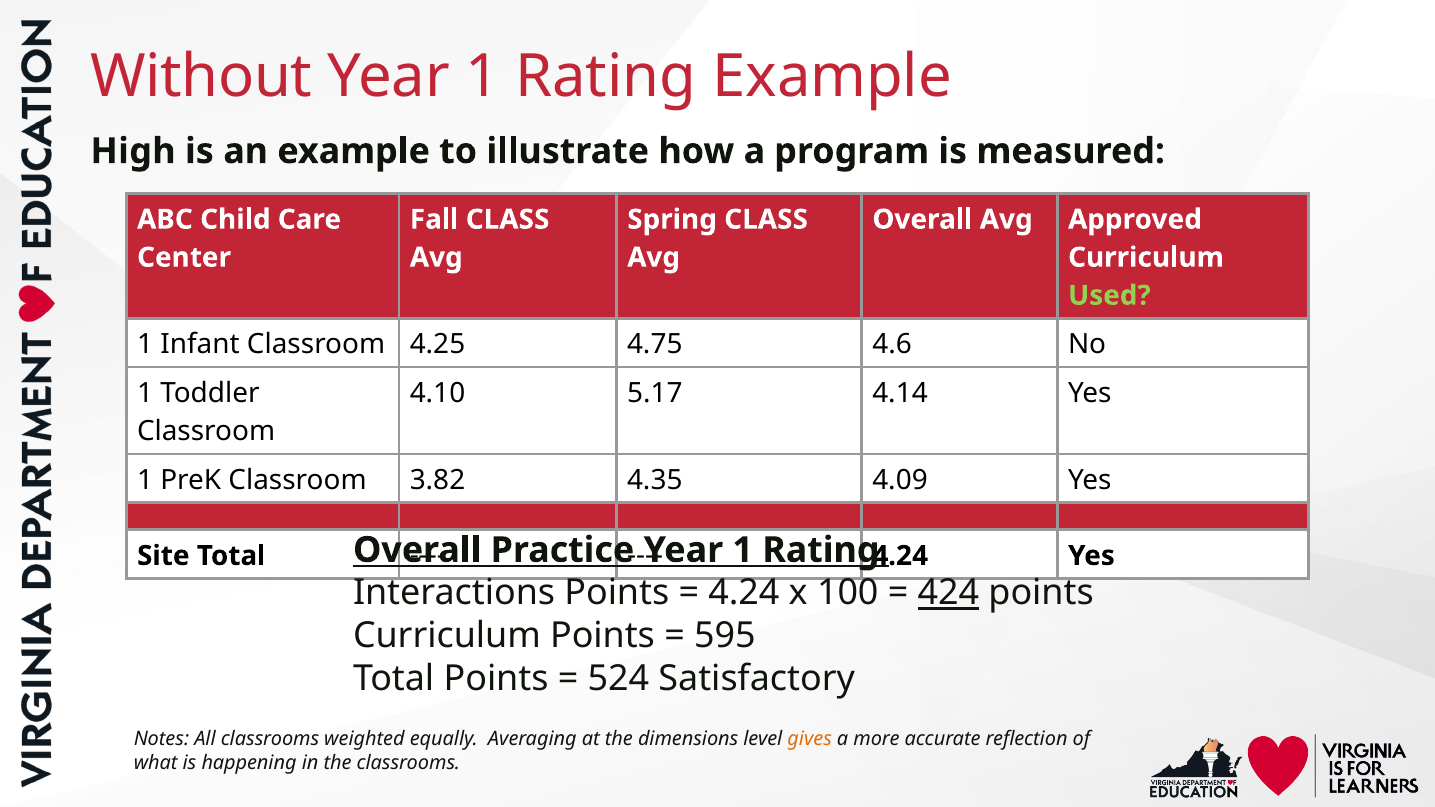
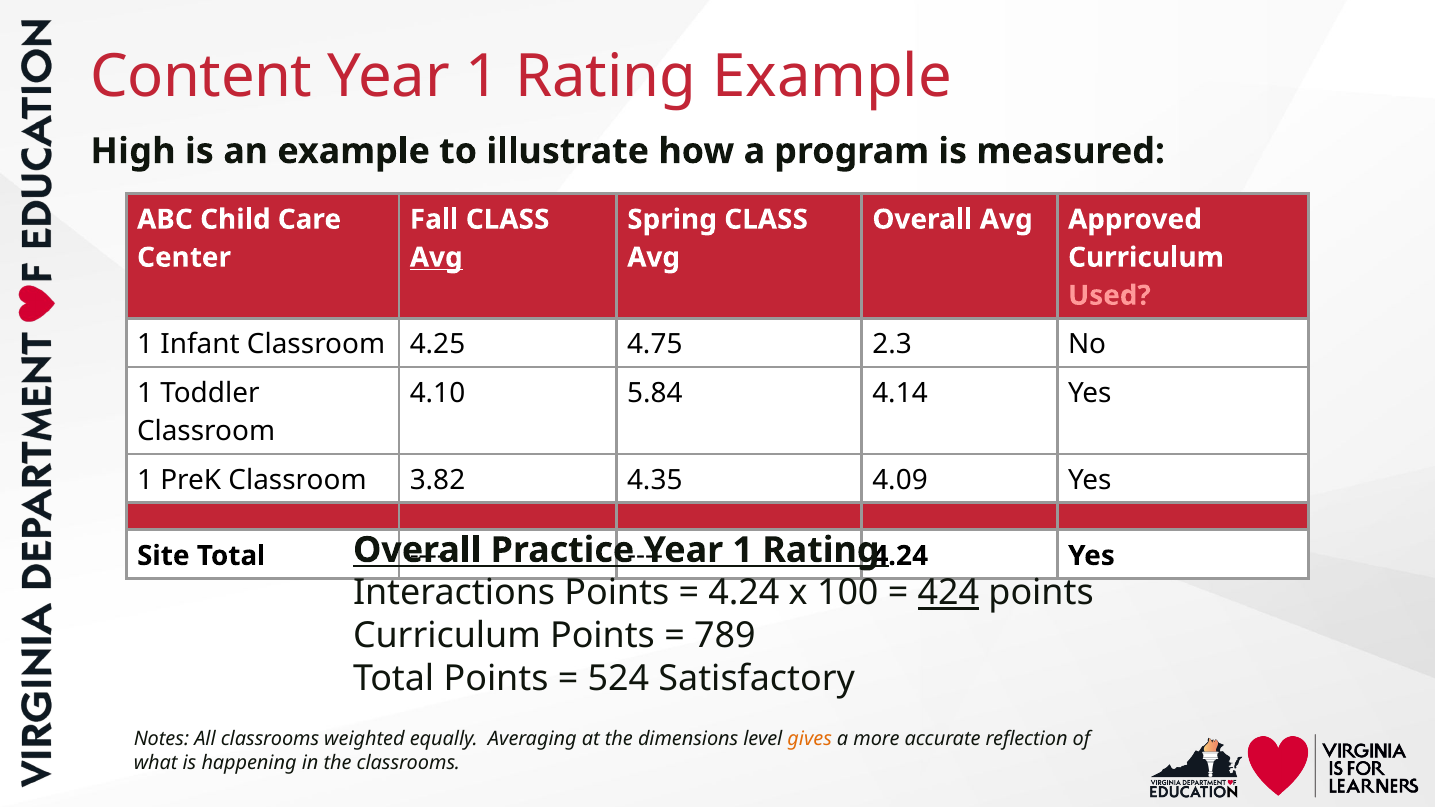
Without: Without -> Content (201, 77)
Avg underline: none -> present (436, 258)
Used colour: light green -> pink (1109, 296)
4.6: 4.6 -> 2.3 (892, 344)
5.17: 5.17 -> 5.84 (655, 393)
595: 595 -> 789 (725, 636)
